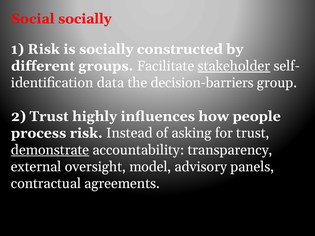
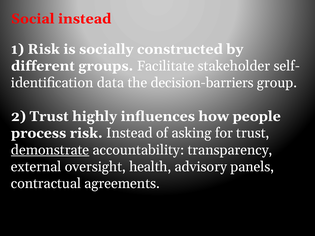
Social socially: socially -> instead (85, 19)
stakeholder underline: present -> none (234, 66)
model: model -> health (150, 167)
